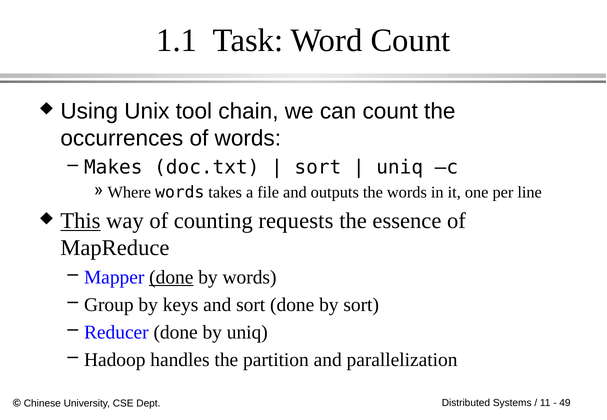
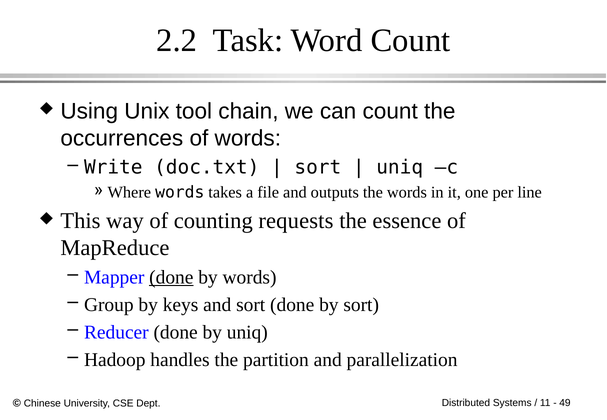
1.1: 1.1 -> 2.2 (177, 41)
Makes: Makes -> Write (113, 168)
This underline: present -> none (80, 221)
